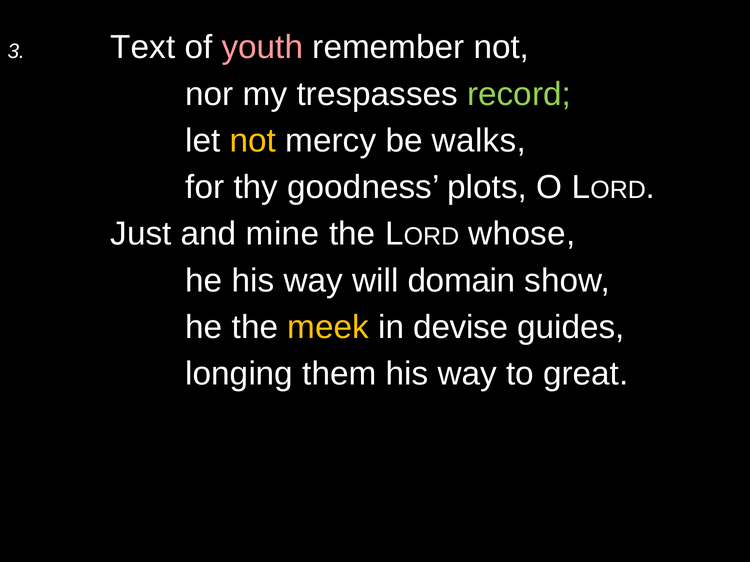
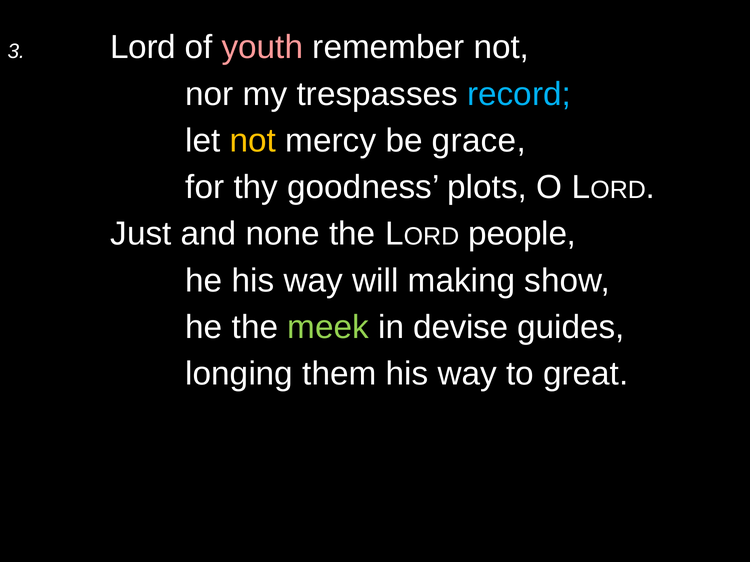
Text: Text -> Lord (143, 47)
record colour: light green -> light blue (519, 94)
walks: walks -> grace (479, 141)
mine: mine -> none (283, 234)
whose: whose -> people (522, 234)
domain: domain -> making (461, 281)
meek colour: yellow -> light green (328, 328)
